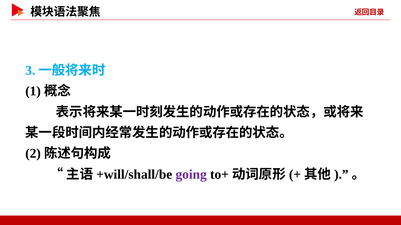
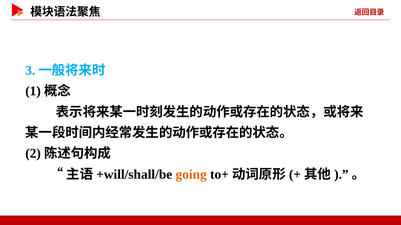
going colour: purple -> orange (191, 175)
